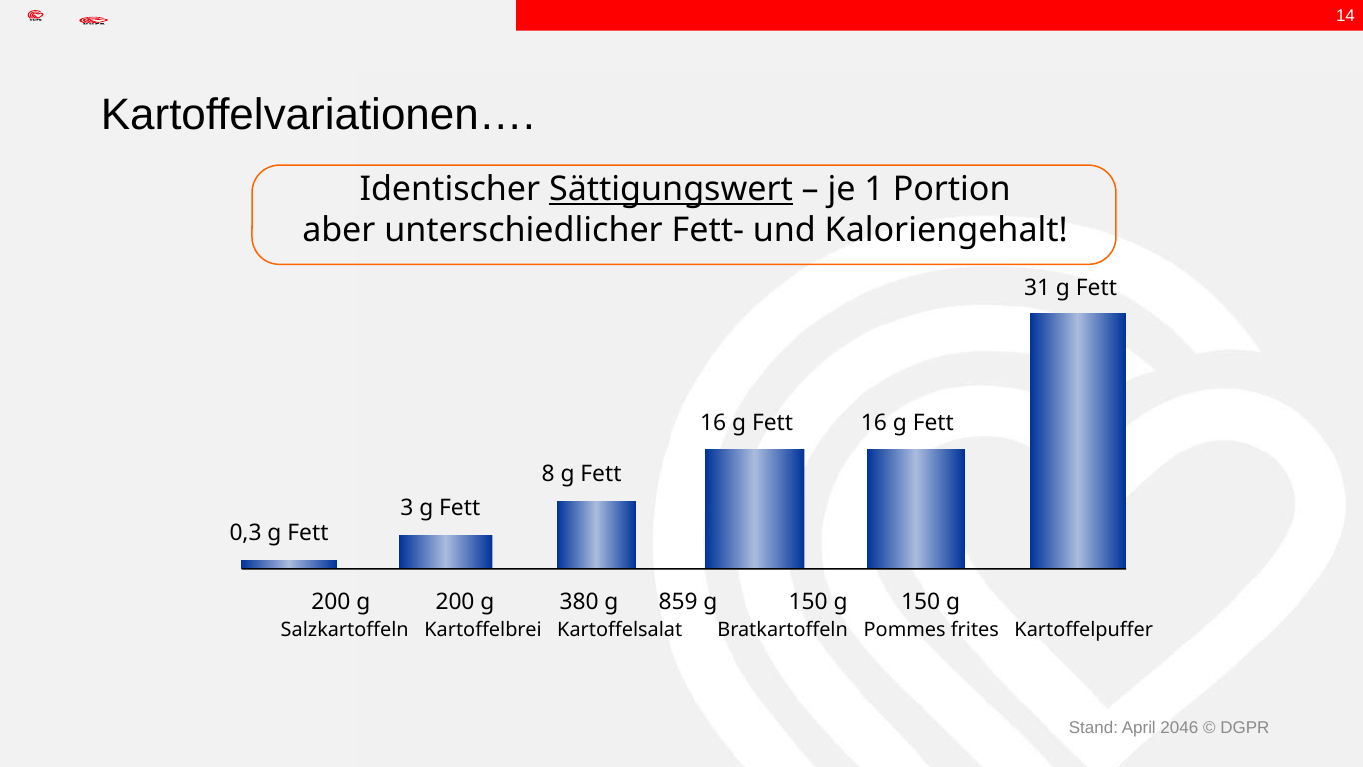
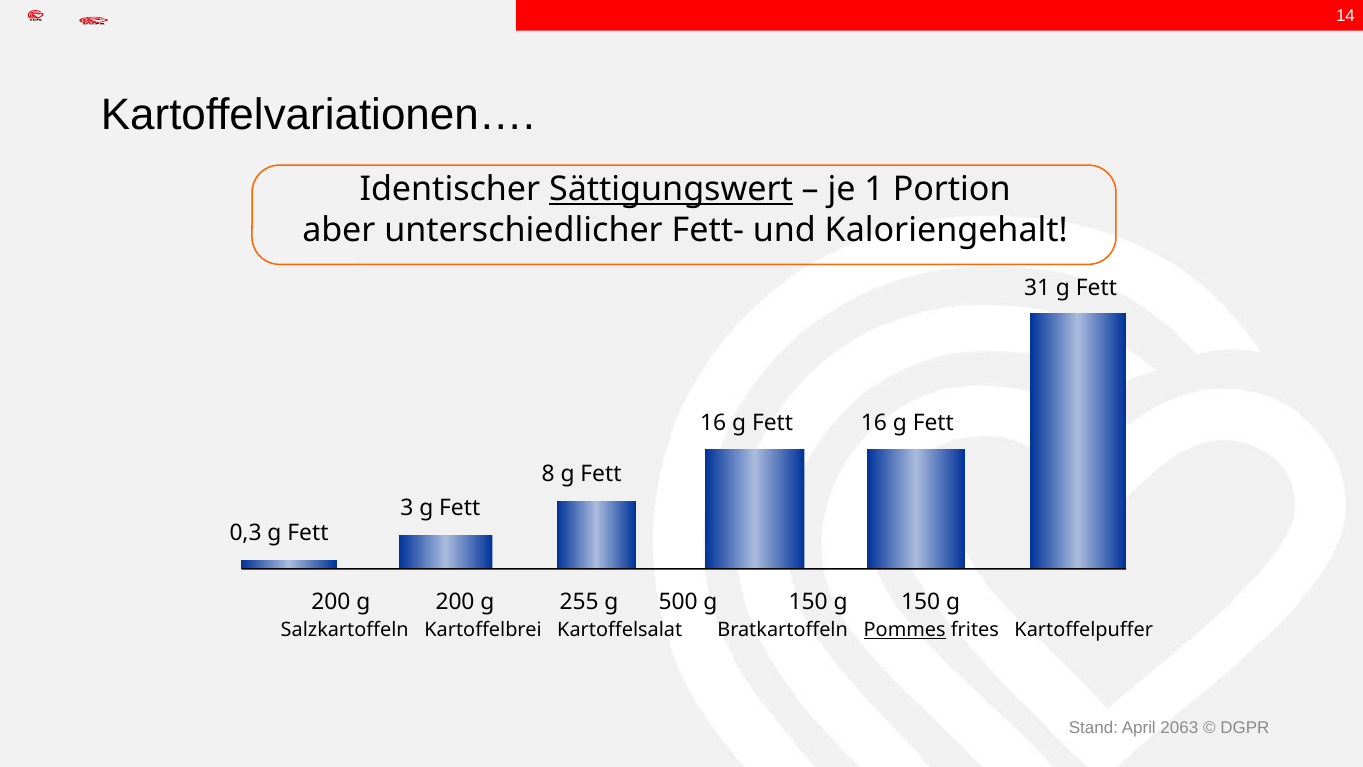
380: 380 -> 255 (579, 601)
859: 859 -> 500 (678, 601)
Pommes underline: none -> present (905, 630)
2046: 2046 -> 2063 (1179, 727)
